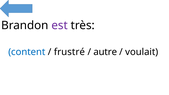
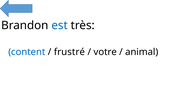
est colour: purple -> blue (60, 25)
autre: autre -> votre (105, 52)
voulait: voulait -> animal (142, 52)
